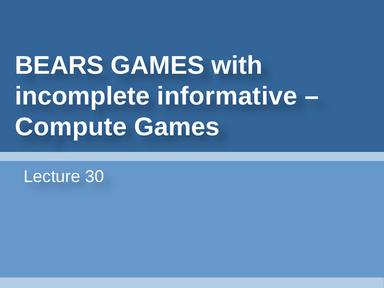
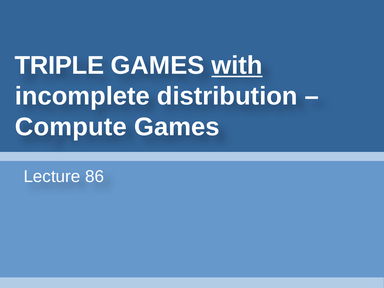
BEARS: BEARS -> TRIPLE (59, 65)
with underline: none -> present (237, 65)
informative: informative -> distribution (227, 96)
30: 30 -> 86 (95, 177)
